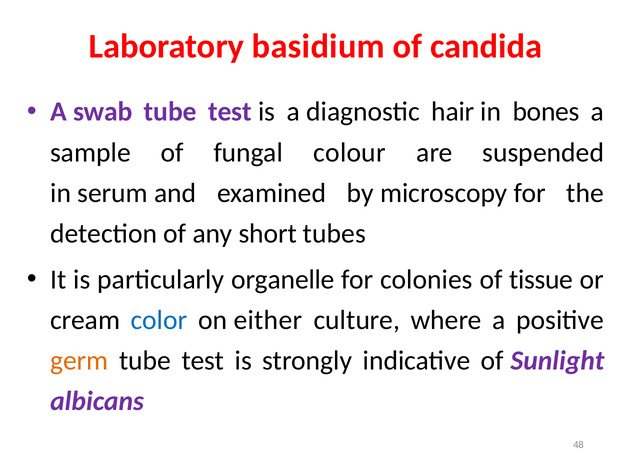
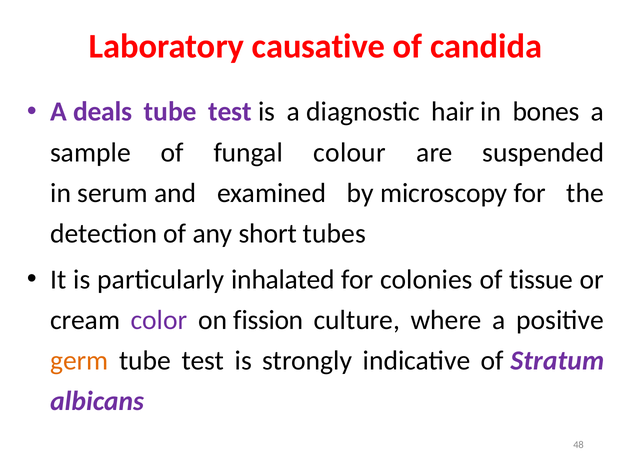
basidium: basidium -> causative (319, 46)
swab: swab -> deals (103, 112)
organelle: organelle -> inhalated (283, 279)
color colour: blue -> purple (159, 320)
either: either -> fission (268, 320)
Sunlight: Sunlight -> Stratum (557, 361)
